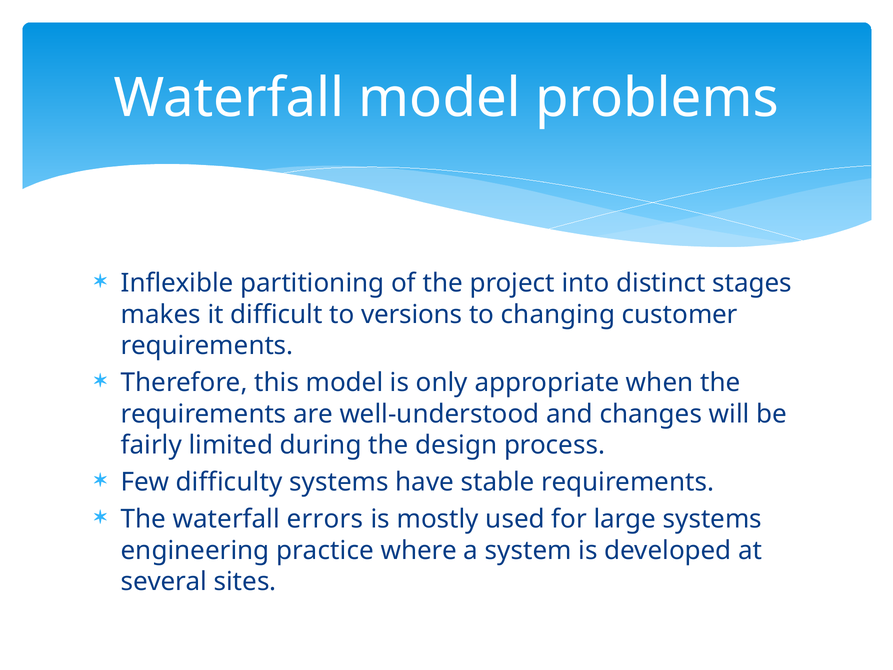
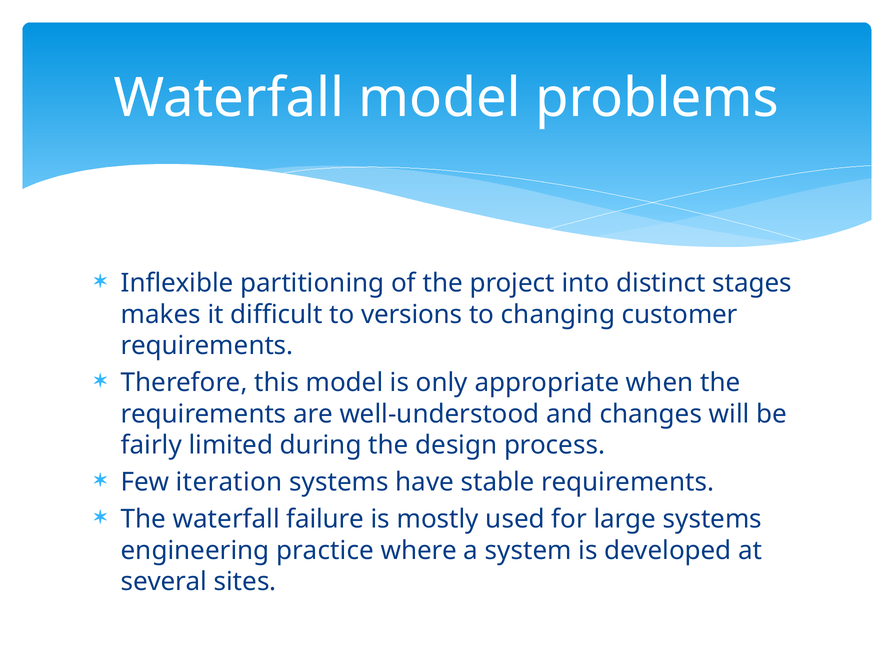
difficulty: difficulty -> iteration (229, 482)
errors: errors -> failure (325, 519)
